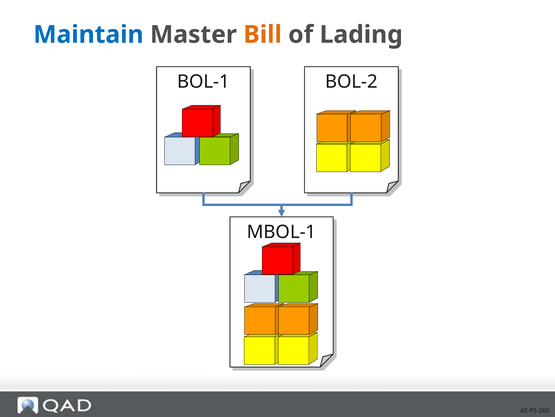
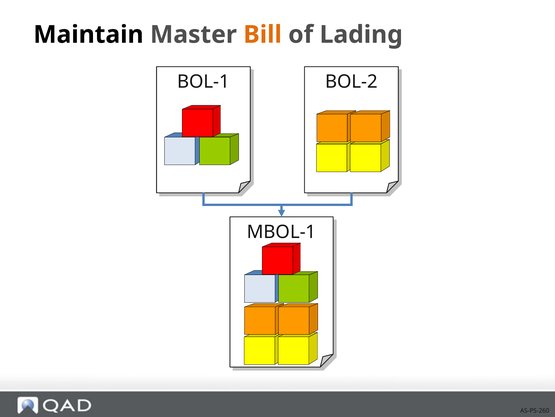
Maintain colour: blue -> black (88, 35)
